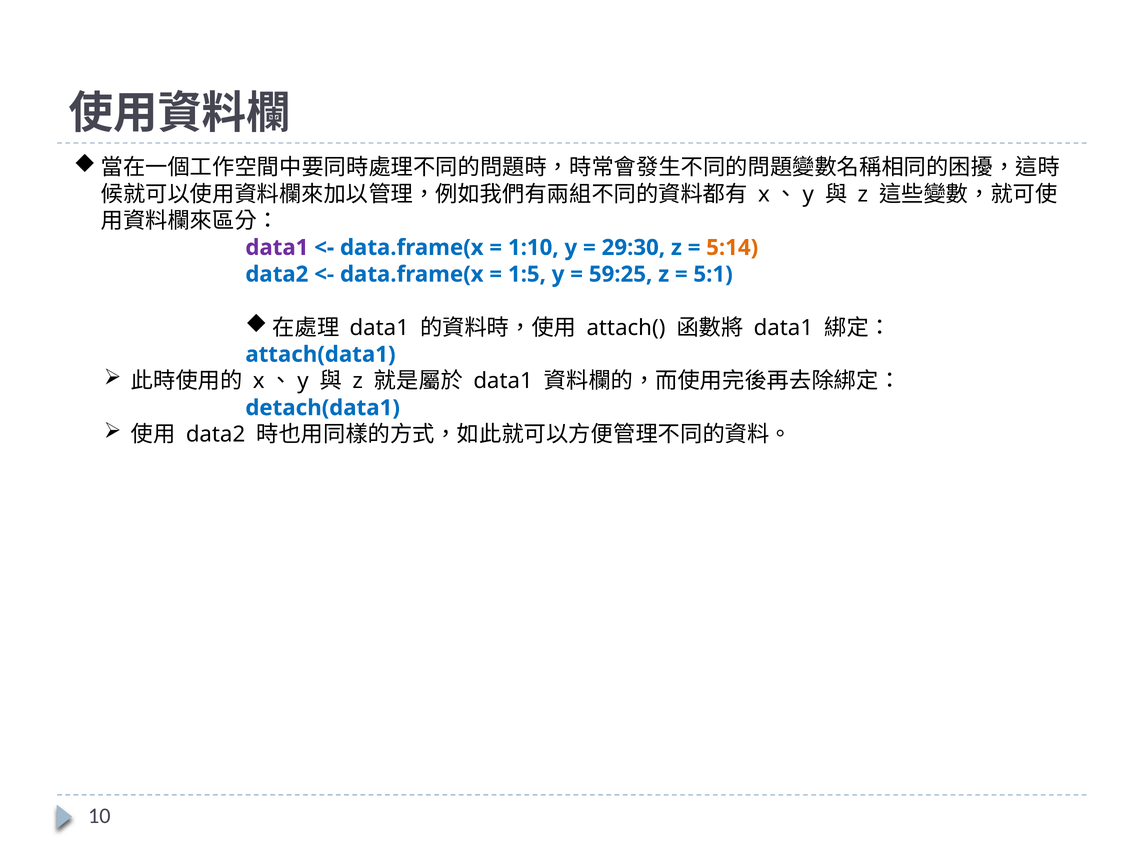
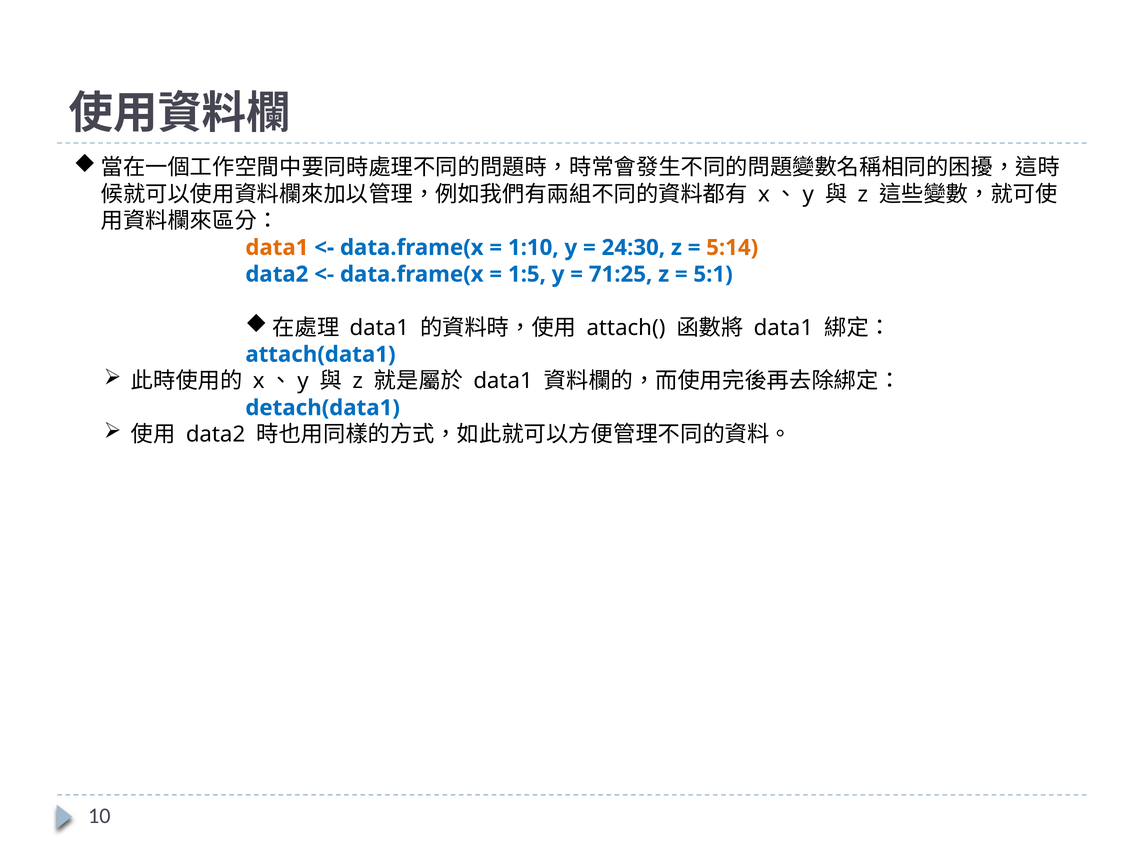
data1 colour: purple -> orange (277, 248)
29:30: 29:30 -> 24:30 (633, 248)
59:25: 59:25 -> 71:25 (621, 274)
